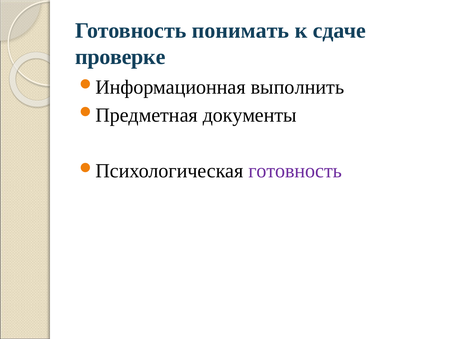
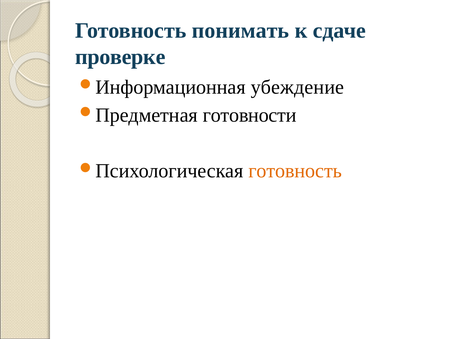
выполнить: выполнить -> убеждение (297, 87)
документы: документы -> готовности (250, 115)
готовность colour: purple -> orange (295, 171)
